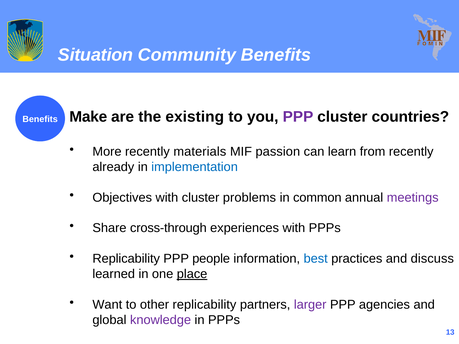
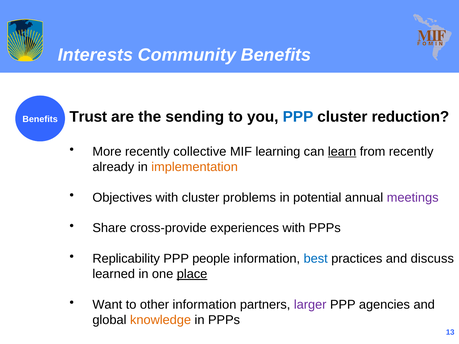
Situation: Situation -> Interests (95, 55)
Make: Make -> Trust (88, 117)
existing: existing -> sending (195, 117)
PPP colour: purple -> blue (298, 117)
countries: countries -> reduction (410, 117)
materials: materials -> collective (200, 152)
passion: passion -> learning (278, 152)
learn underline: none -> present (342, 152)
implementation colour: blue -> orange (195, 167)
common: common -> potential (317, 198)
cross-through: cross-through -> cross-provide (168, 228)
other replicability: replicability -> information (204, 305)
knowledge colour: purple -> orange (161, 320)
